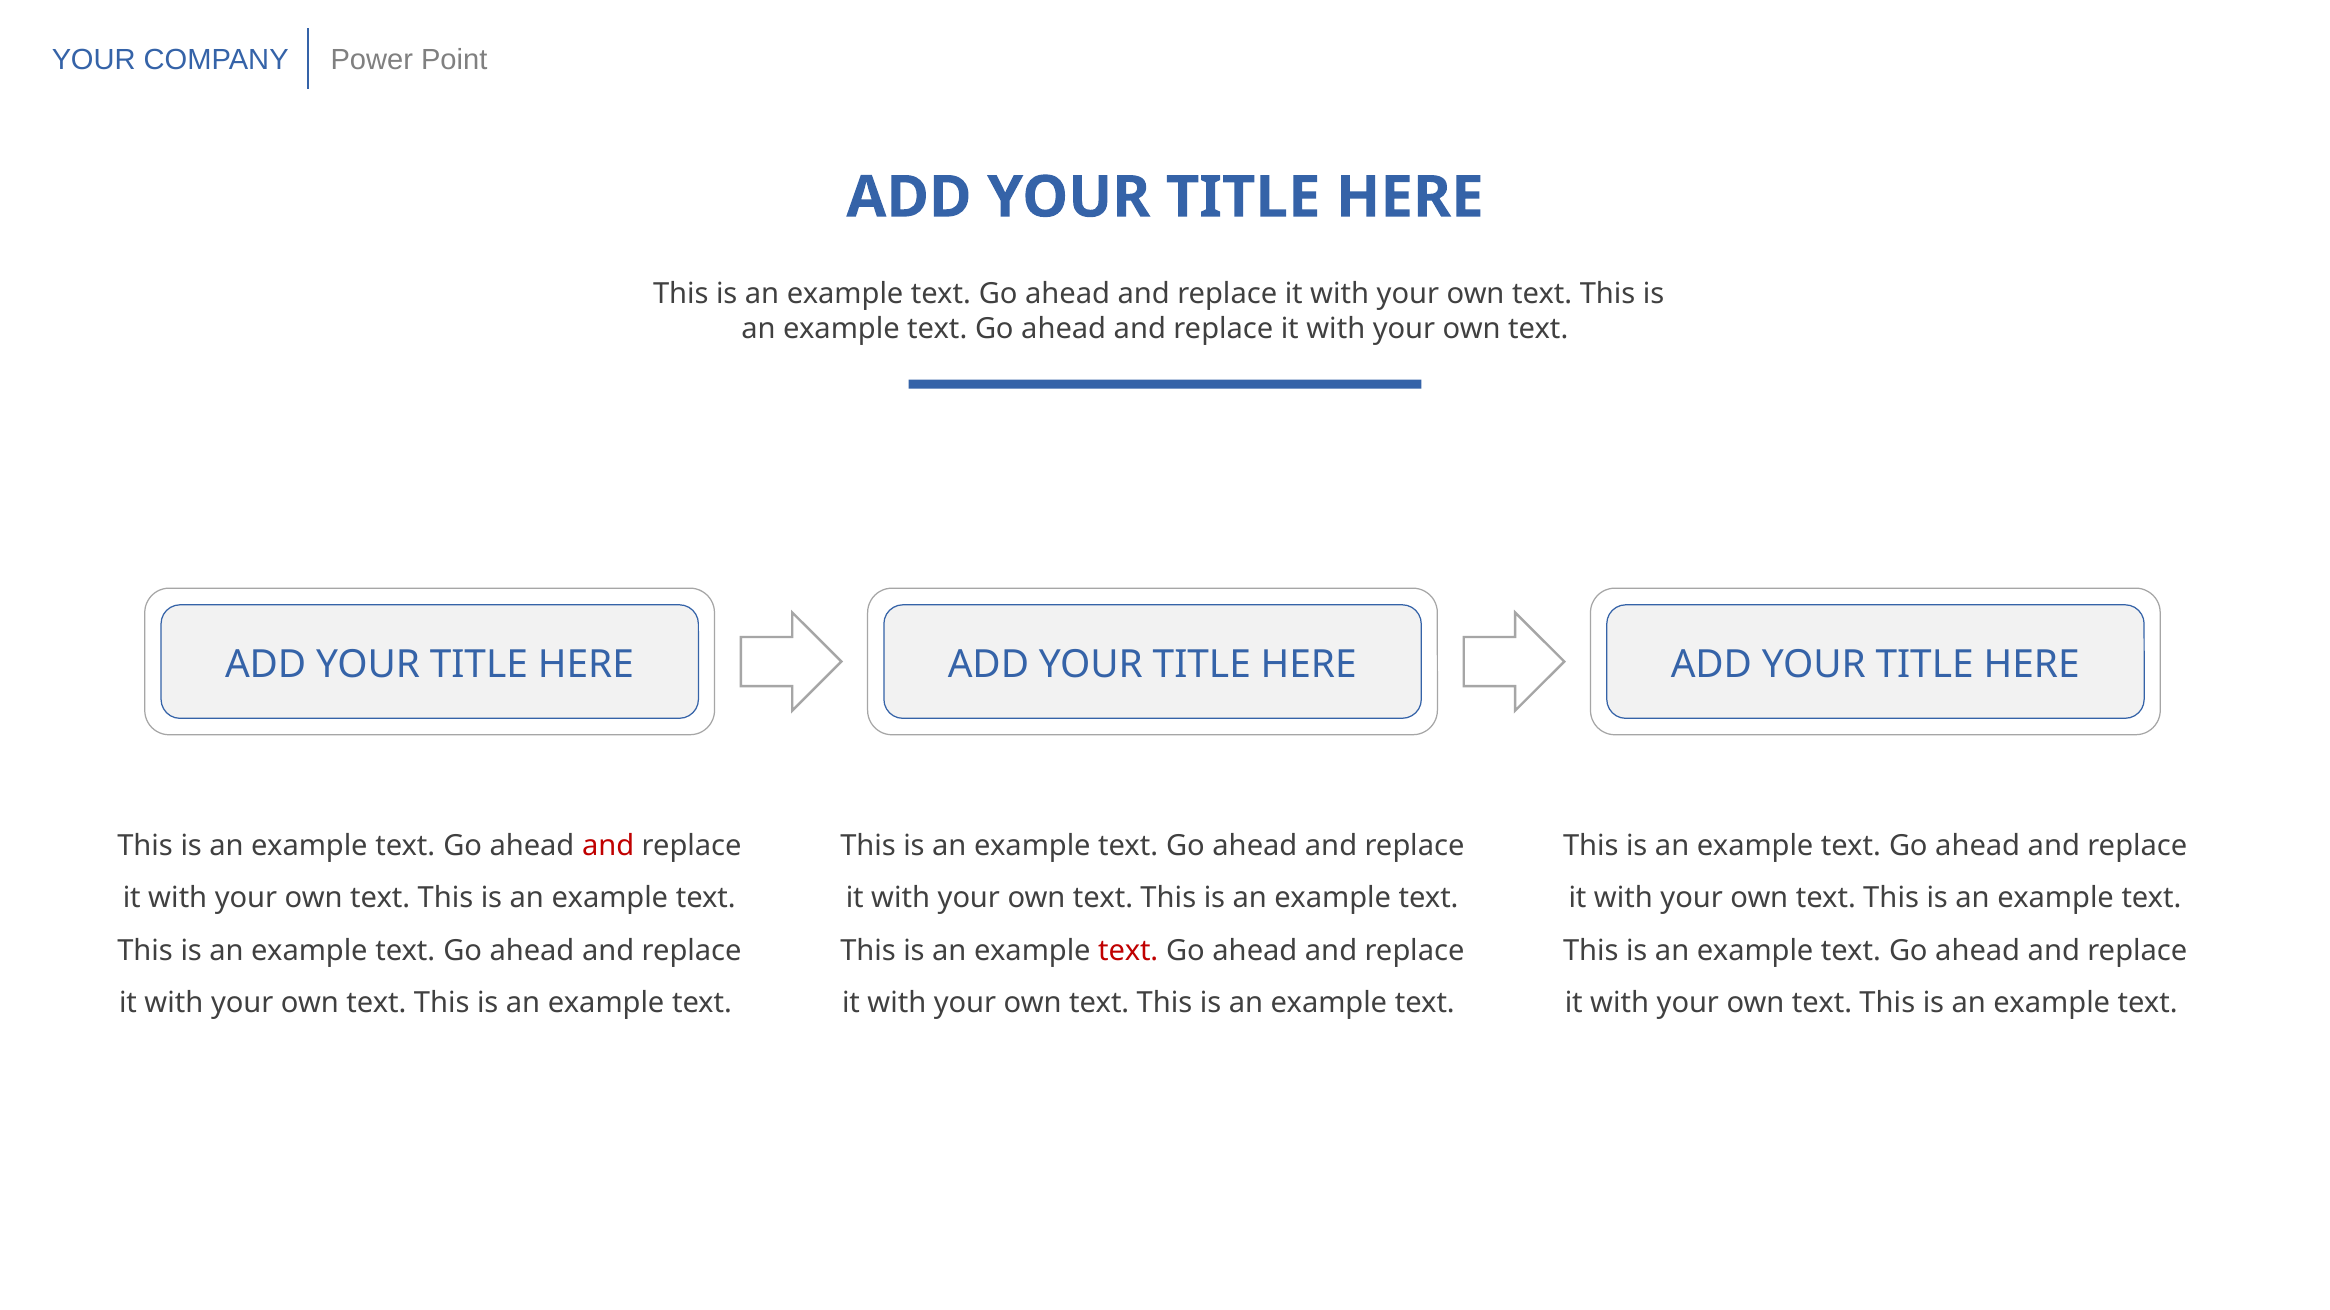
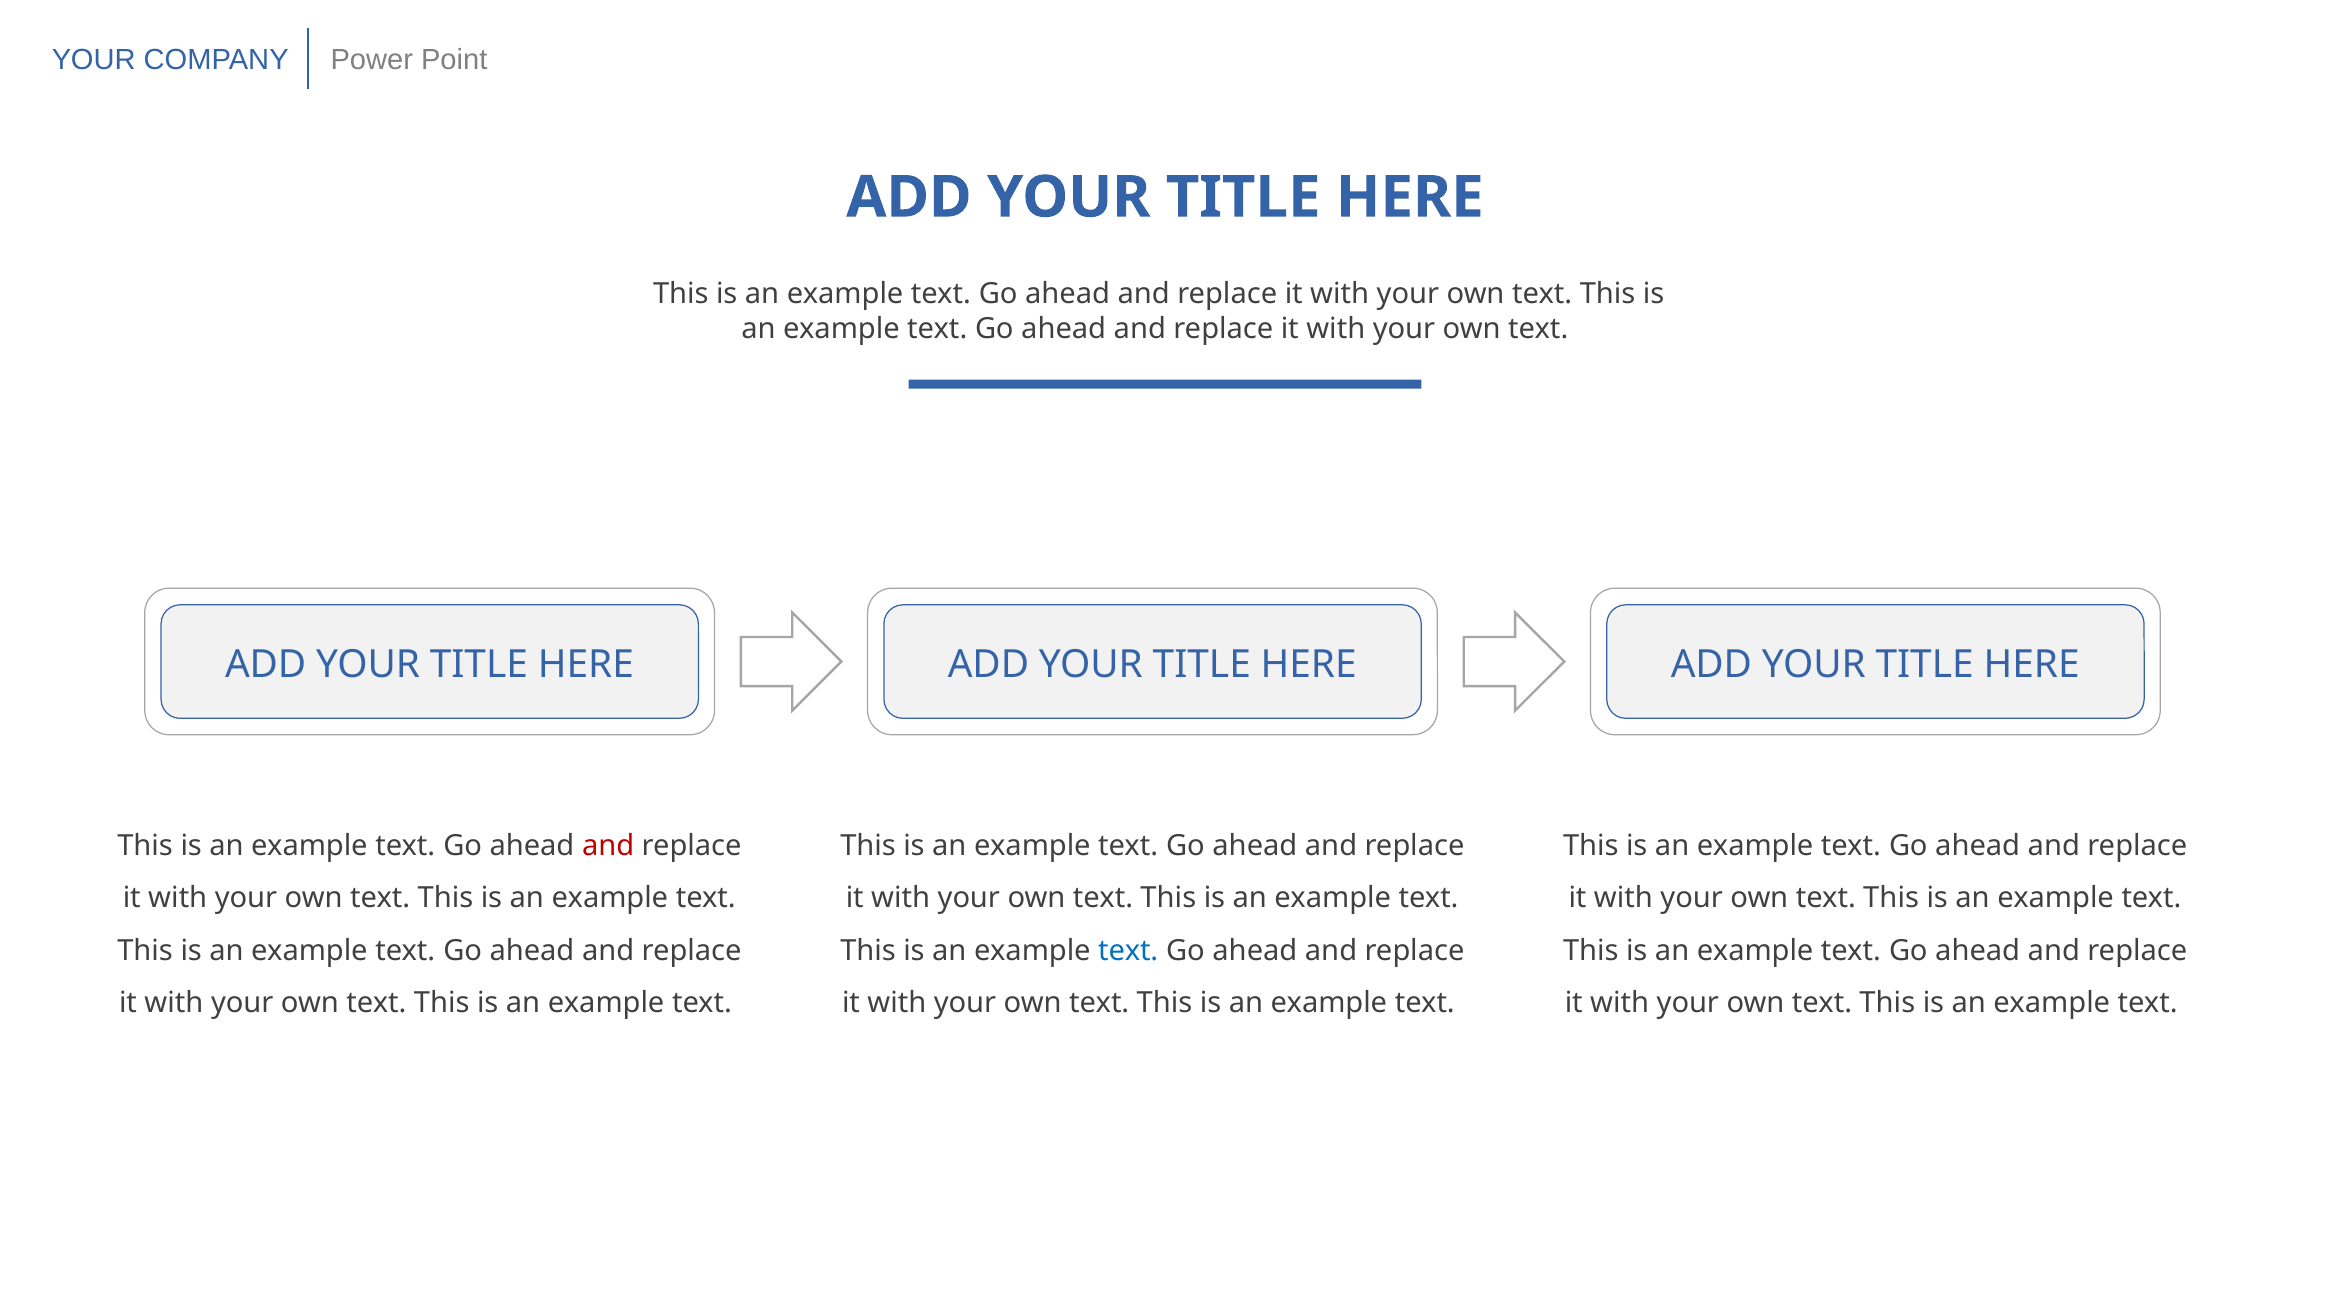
text colour: red -> blue (1128, 951)
